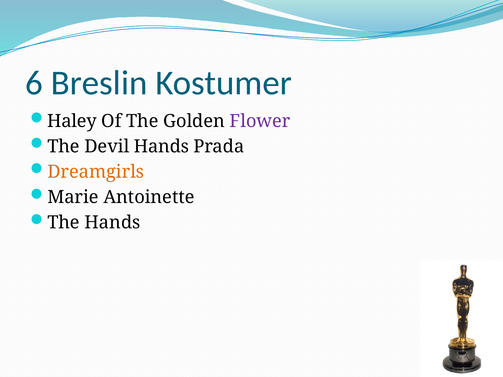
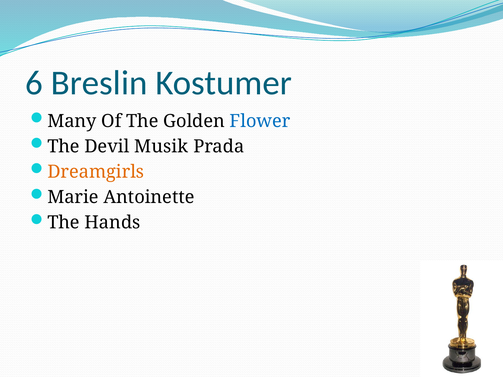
Haley: Haley -> Many (72, 121)
Flower colour: purple -> blue (260, 121)
Devil Hands: Hands -> Musik (161, 147)
